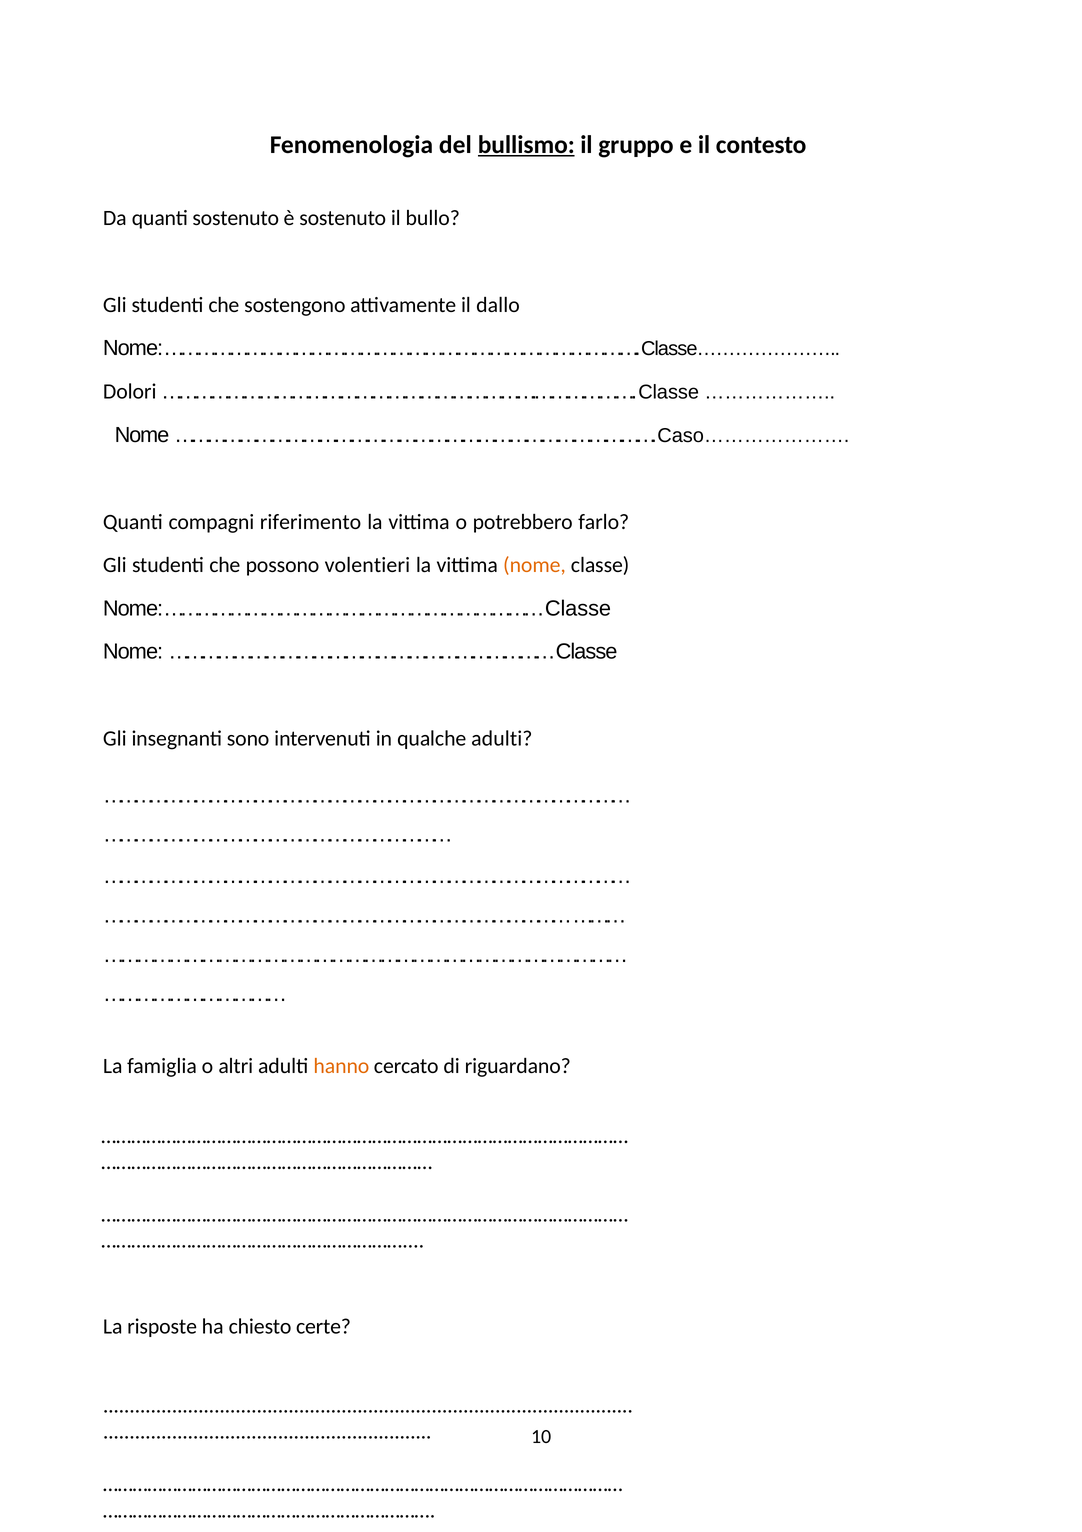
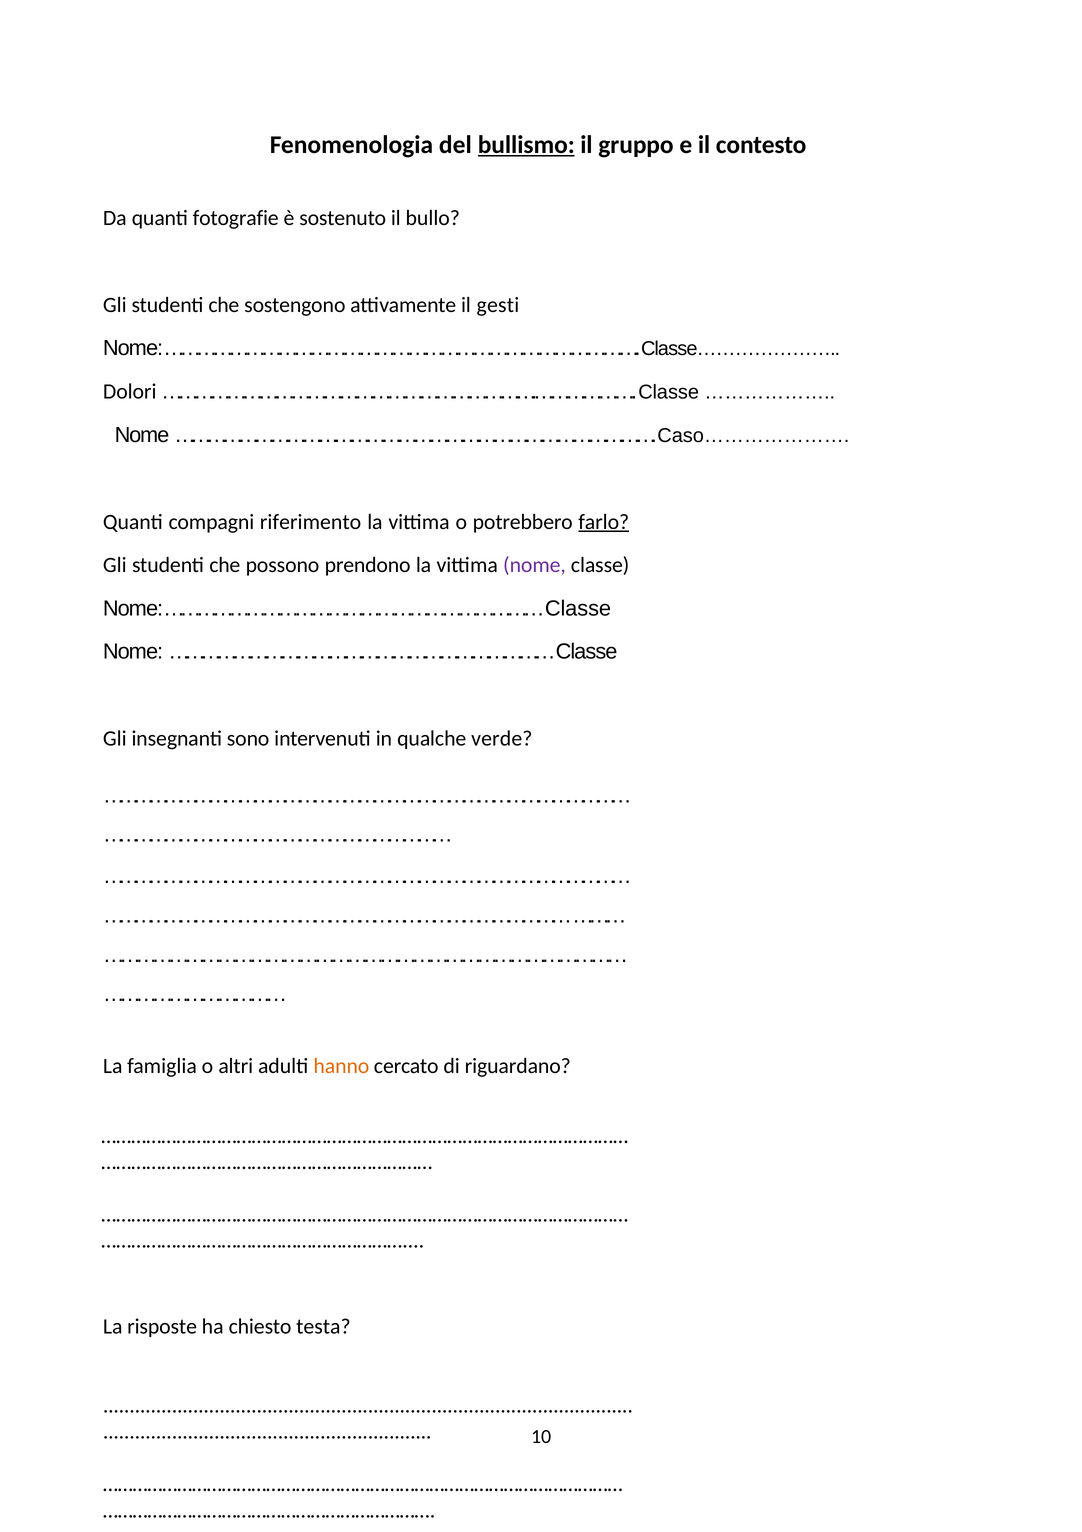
quanti sostenuto: sostenuto -> fotografie (236, 218)
dallo: dallo -> gesti (498, 305)
farlo underline: none -> present (604, 522)
volentieri: volentieri -> prendono (368, 565)
nome colour: orange -> purple (534, 565)
qualche adulti: adulti -> verde (502, 738)
certe: certe -> testa (323, 1326)
